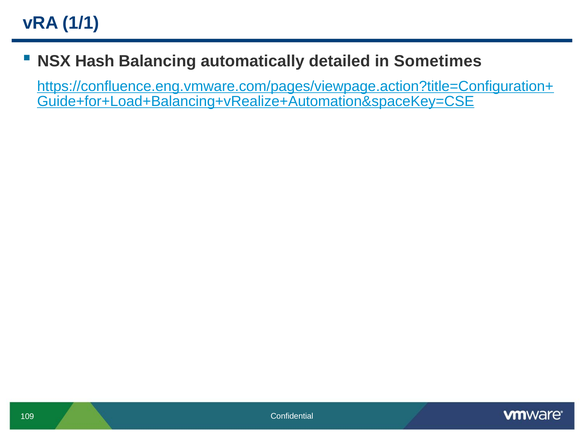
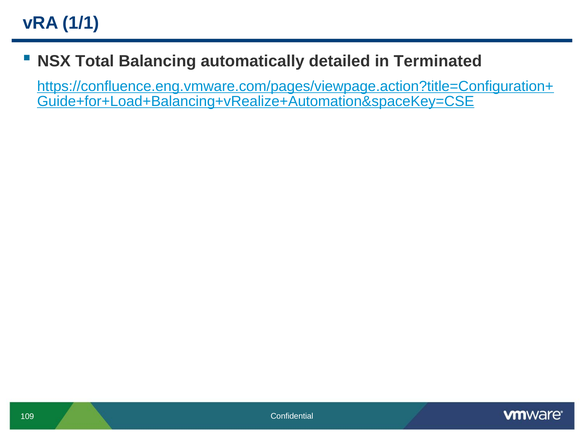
Hash: Hash -> Total (95, 61)
Sometimes: Sometimes -> Terminated (438, 61)
